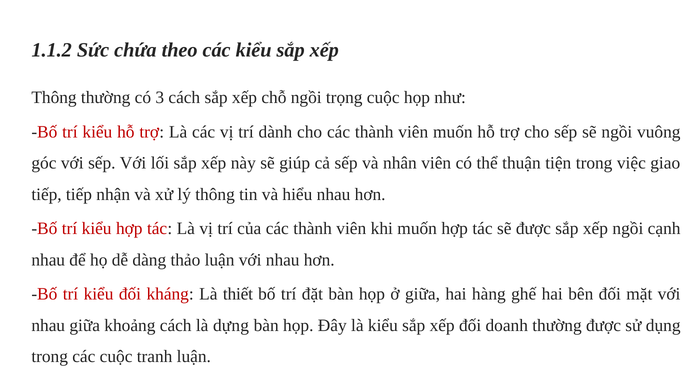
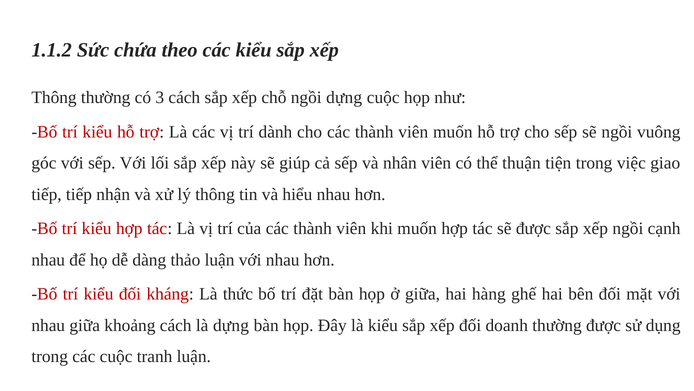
ngồi trọng: trọng -> dựng (344, 98)
thiết: thiết -> thức (238, 294)
